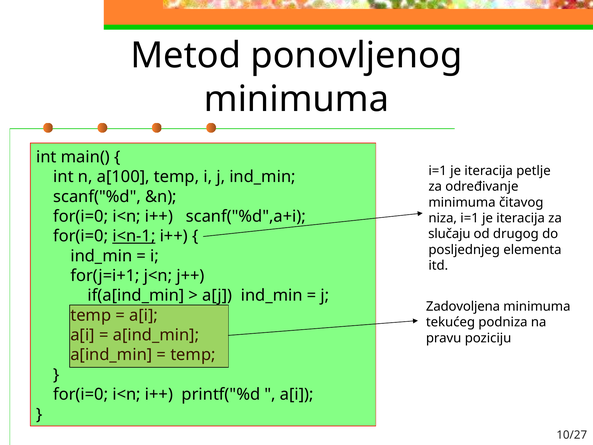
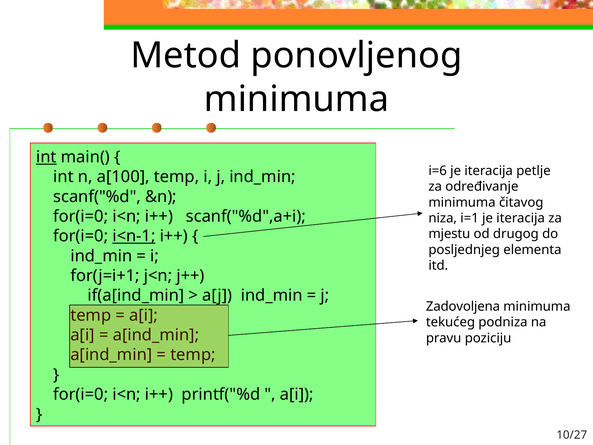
int underline: none -> present (46, 157)
i=1: i=1 -> i=6 (438, 171)
slučaju: slučaju -> mjestu (449, 234)
